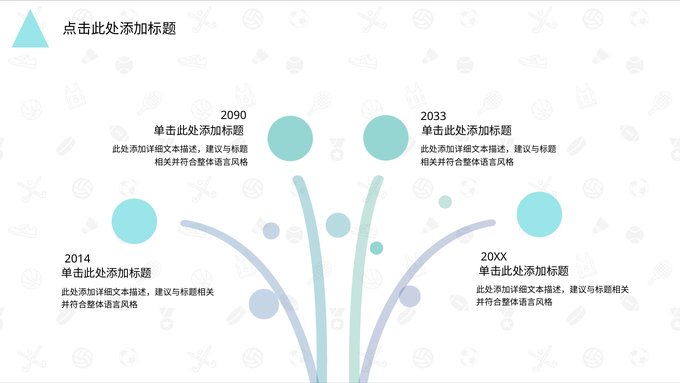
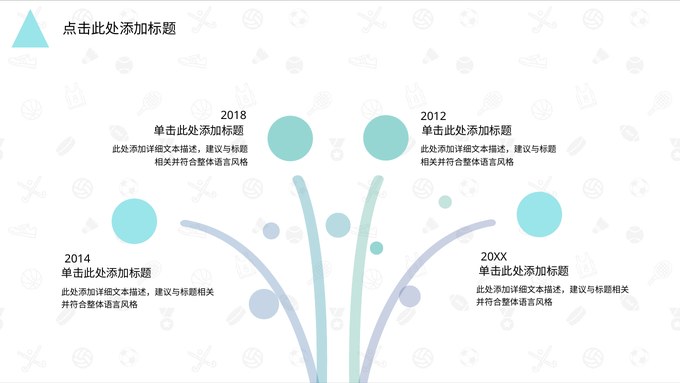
2090: 2090 -> 2018 (234, 115)
2033: 2033 -> 2012 (433, 116)
